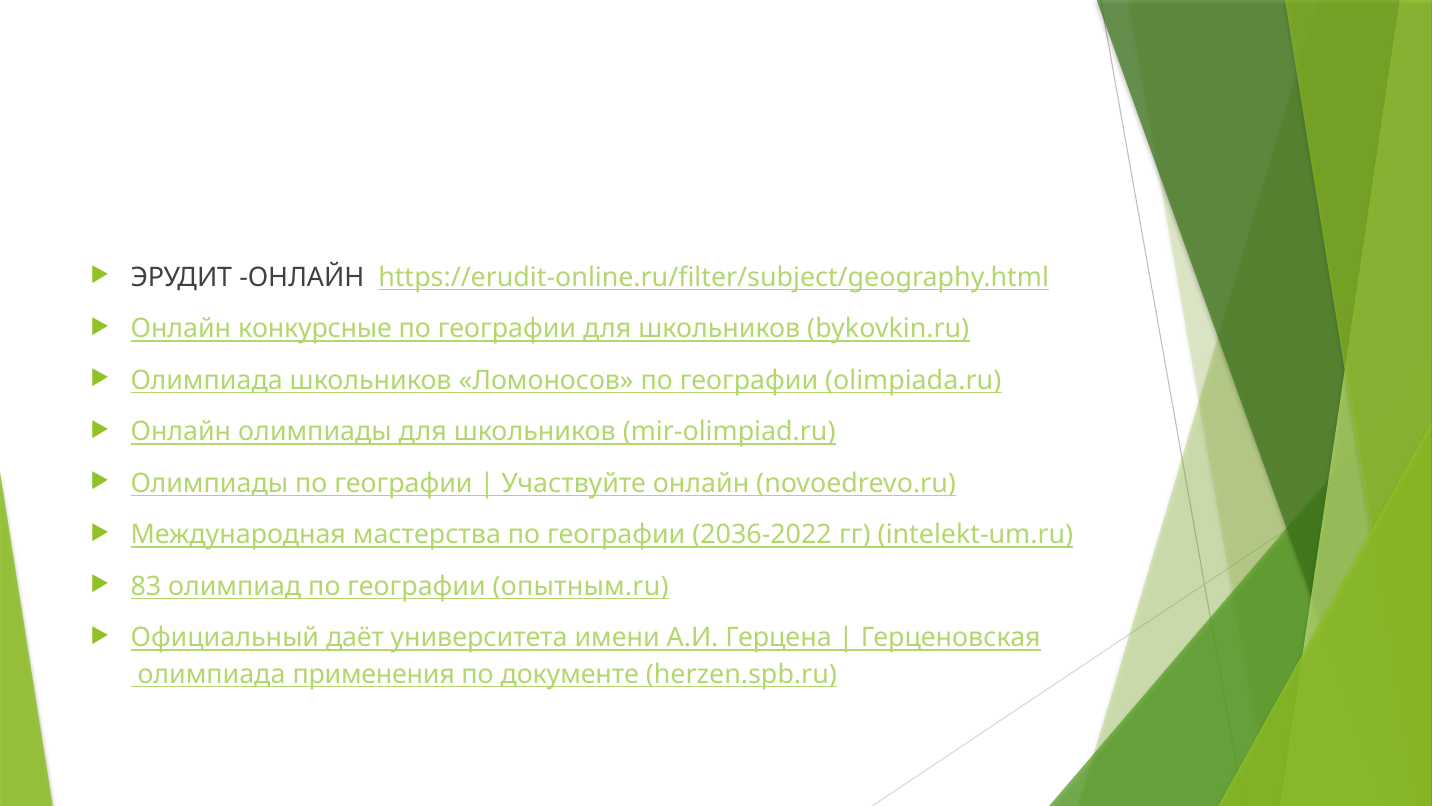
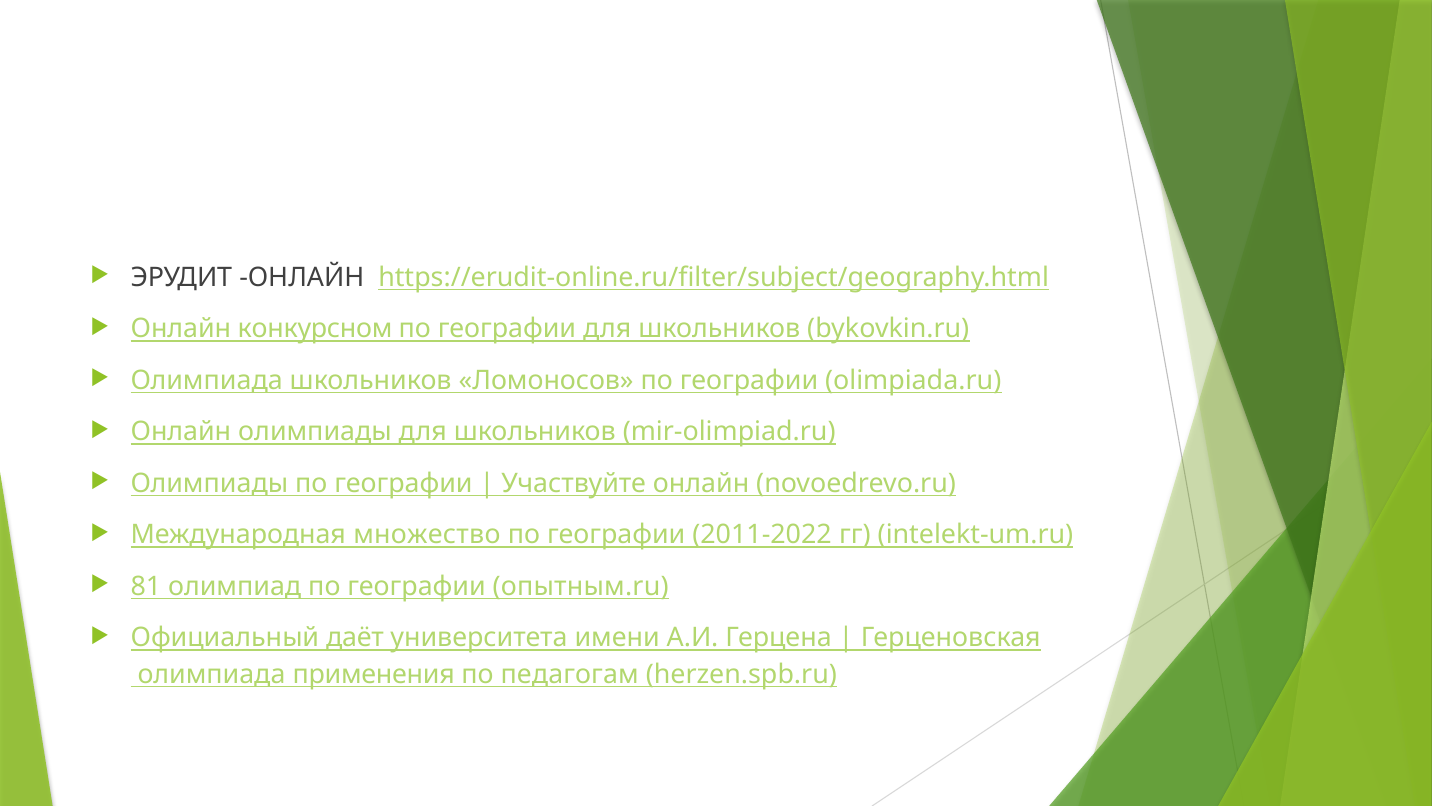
конкурсные: конкурсные -> конкурсном (315, 329)
мастерства: мастерства -> множество (427, 534)
2036-2022: 2036-2022 -> 2011-2022 (762, 534)
83: 83 -> 81 (146, 586)
документе: документе -> педагогам (570, 674)
